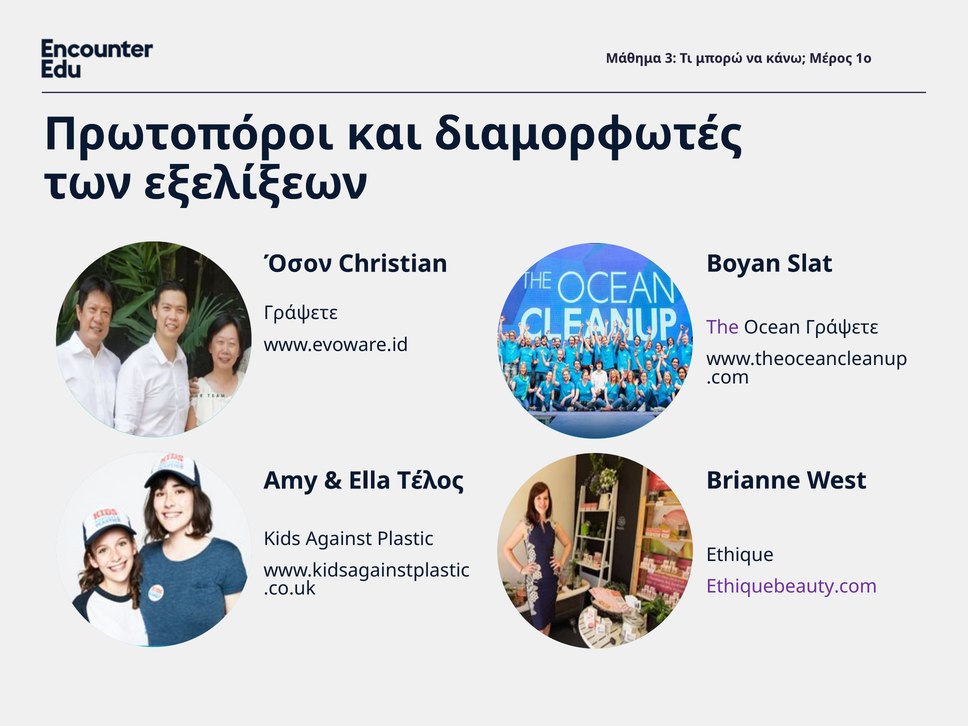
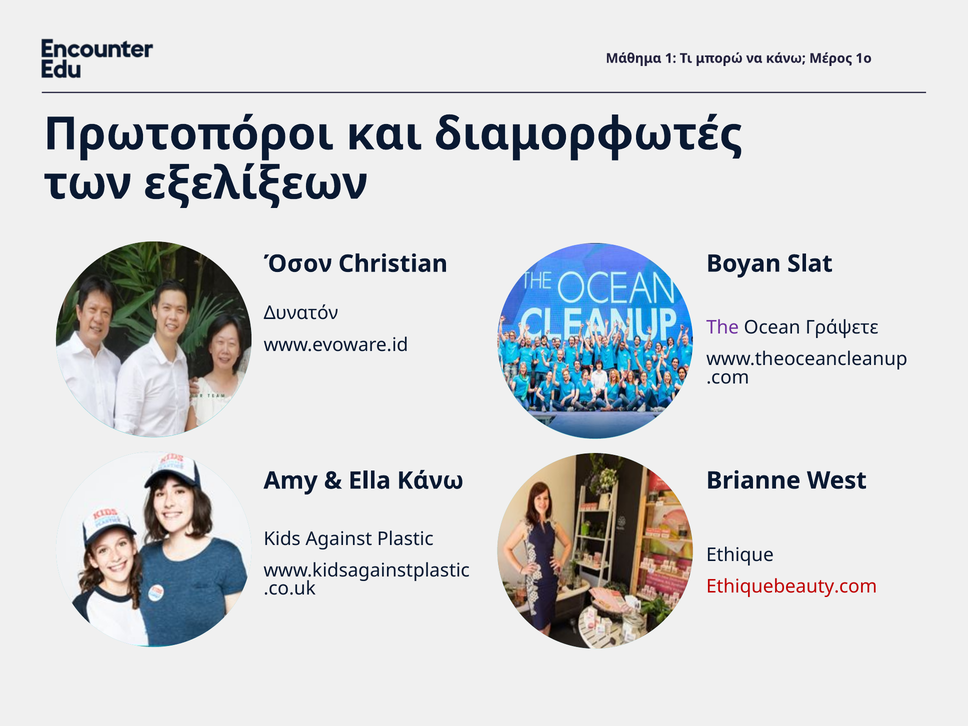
3: 3 -> 1 (671, 58)
Γράψετε: Γράψετε -> Δυνατόν (301, 313)
Ella Τέλος: Τέλος -> Κάνω (430, 481)
Ethiquebeauty.com colour: purple -> red (792, 587)
